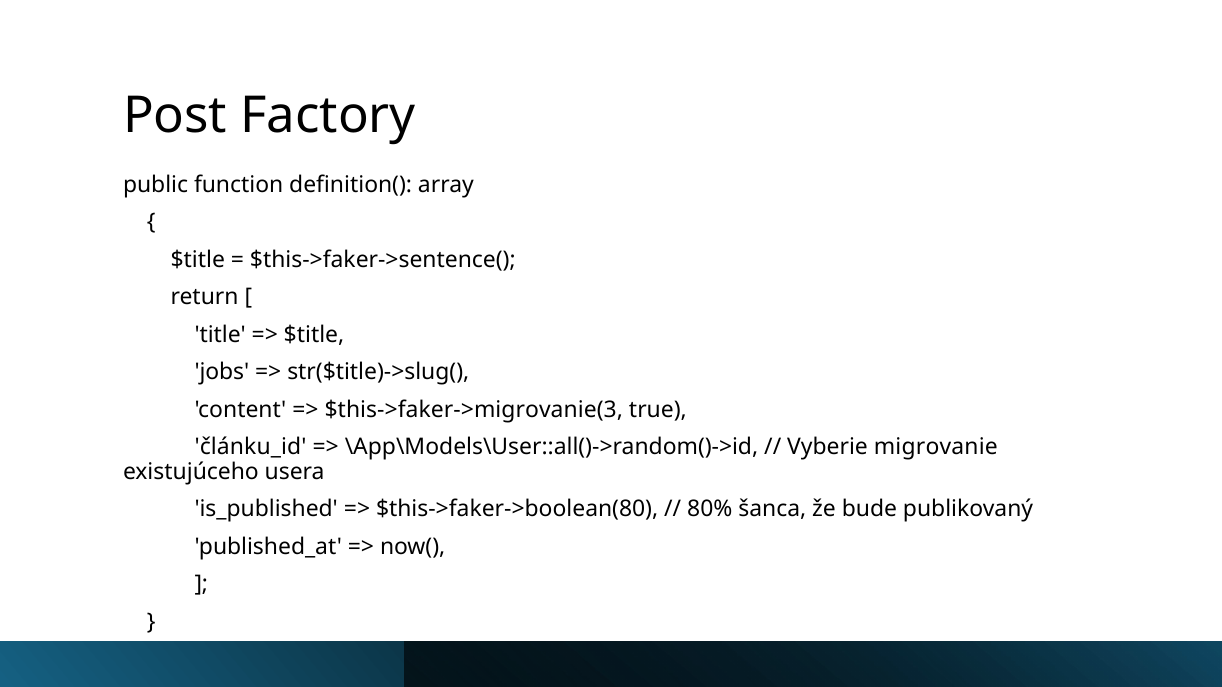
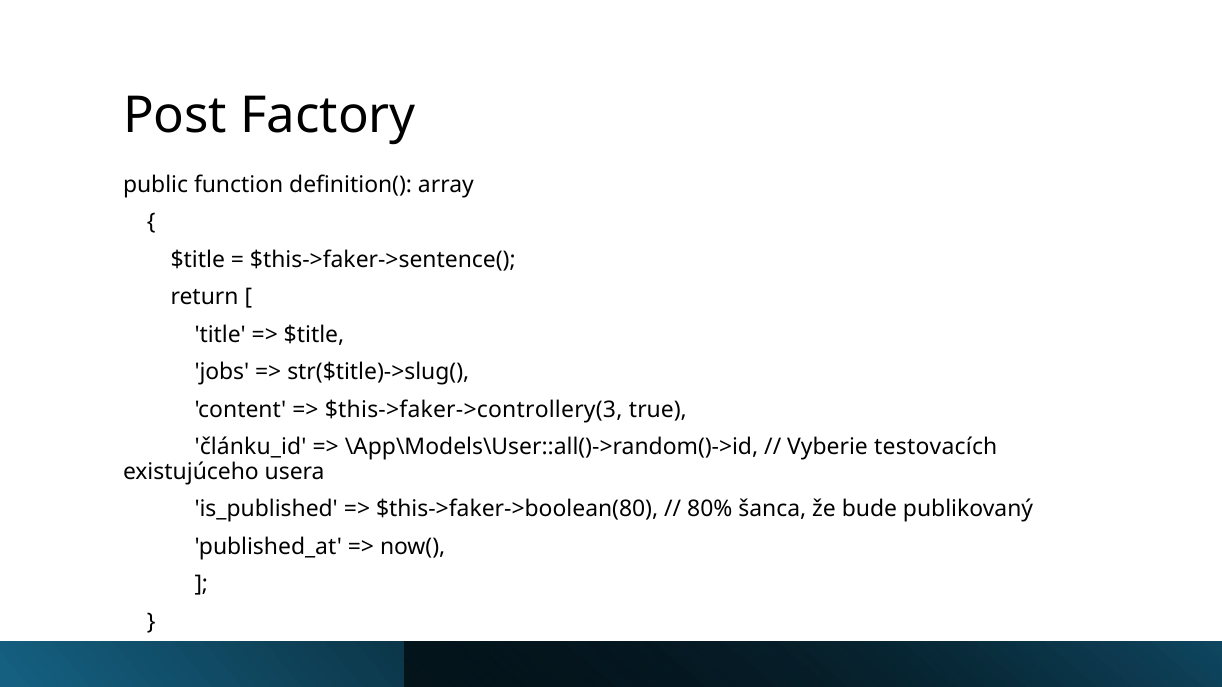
$this->faker->migrovanie(3: $this->faker->migrovanie(3 -> $this->faker->controllery(3 (474, 410)
migrovanie: migrovanie -> testovacích (936, 447)
